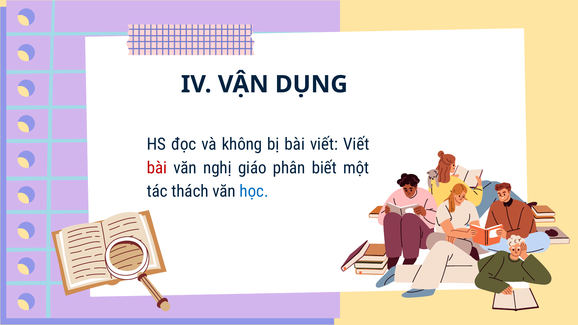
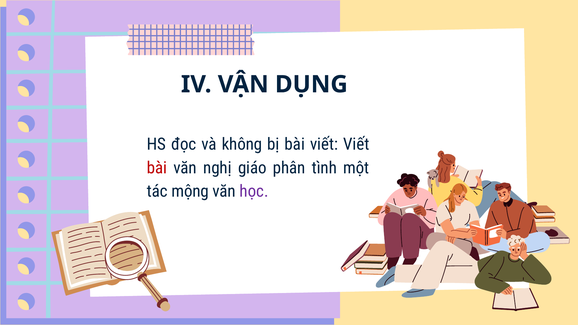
biết: biết -> tình (324, 168)
thách: thách -> mộng (190, 191)
học colour: blue -> purple (254, 191)
